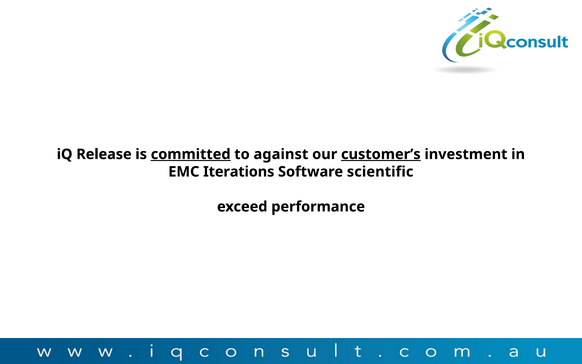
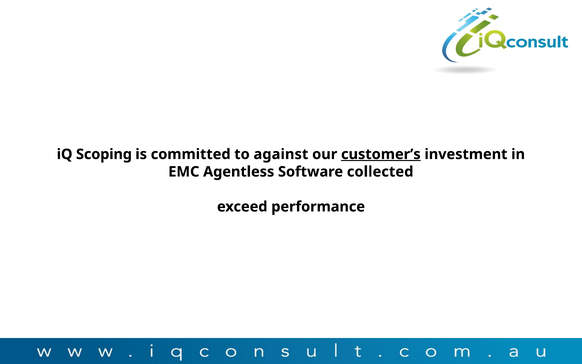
Release: Release -> Scoping (104, 154)
committed underline: present -> none (191, 154)
Iterations: Iterations -> Agentless (239, 172)
scientific: scientific -> collected (380, 172)
